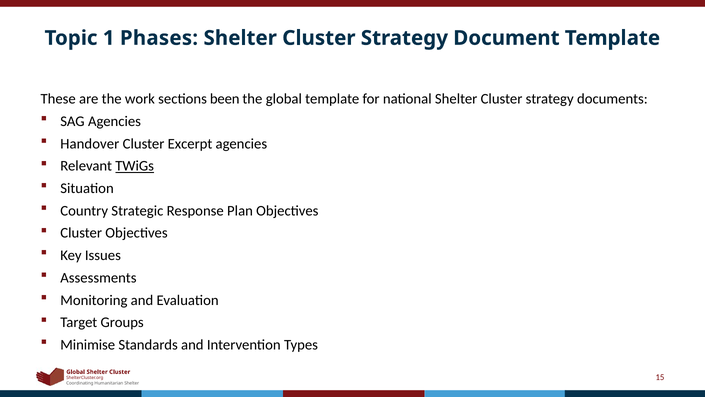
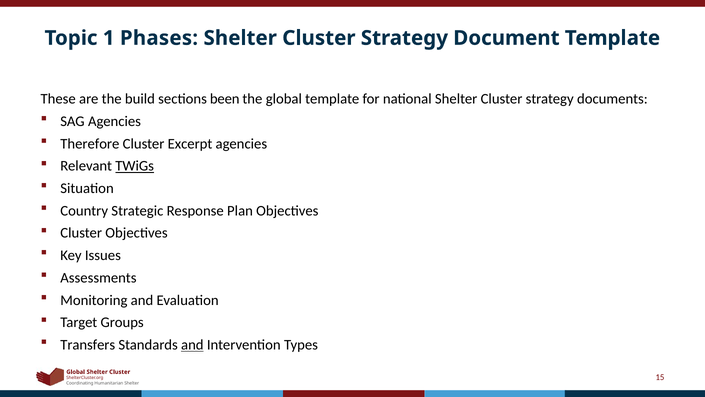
work: work -> build (140, 99)
Handover: Handover -> Therefore (90, 144)
Minimise: Minimise -> Transfers (88, 345)
and underline: none -> present (192, 345)
